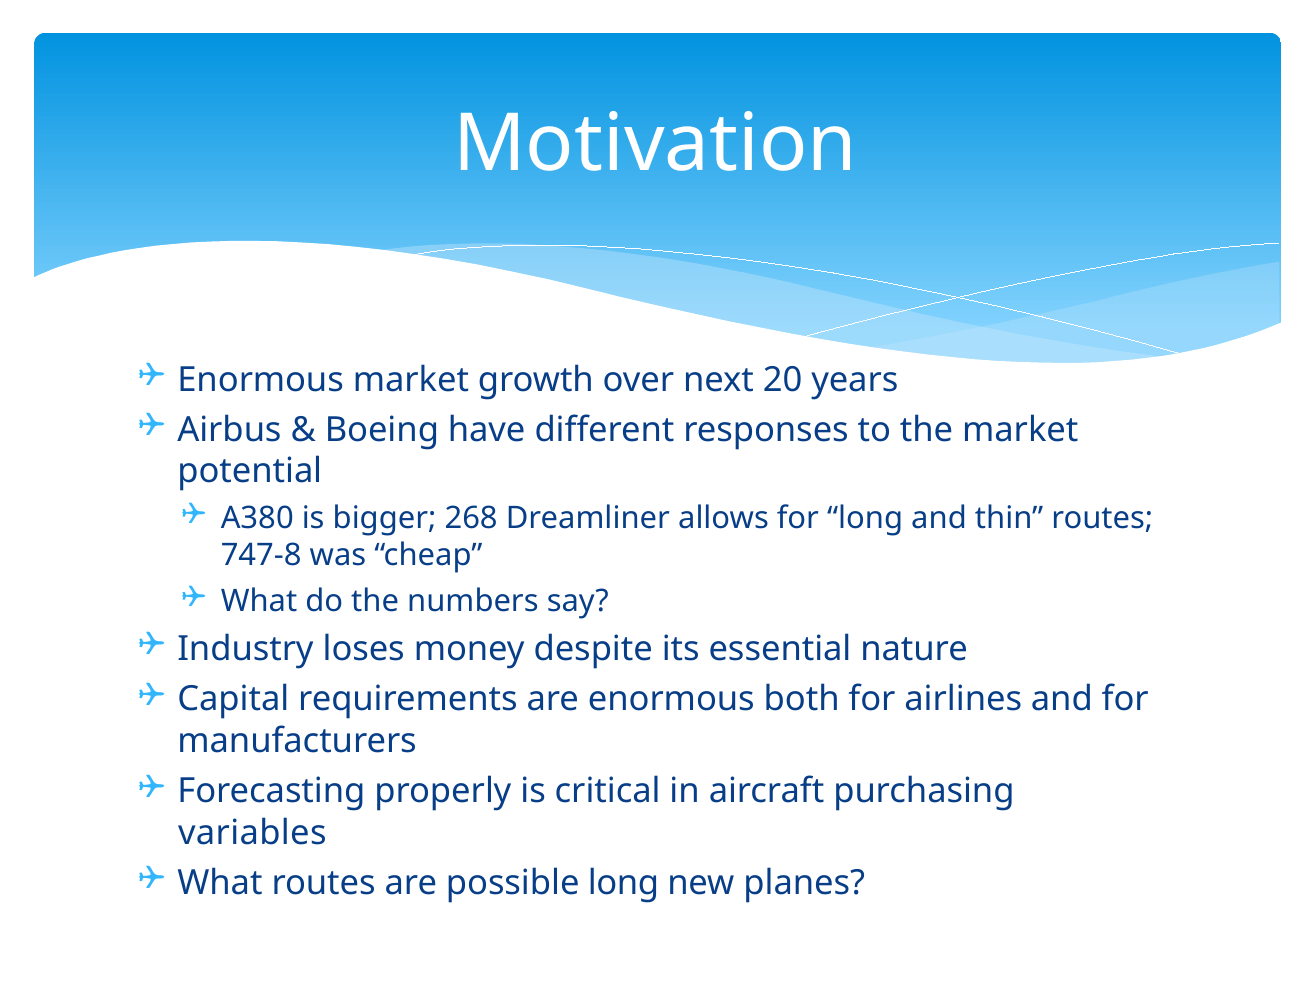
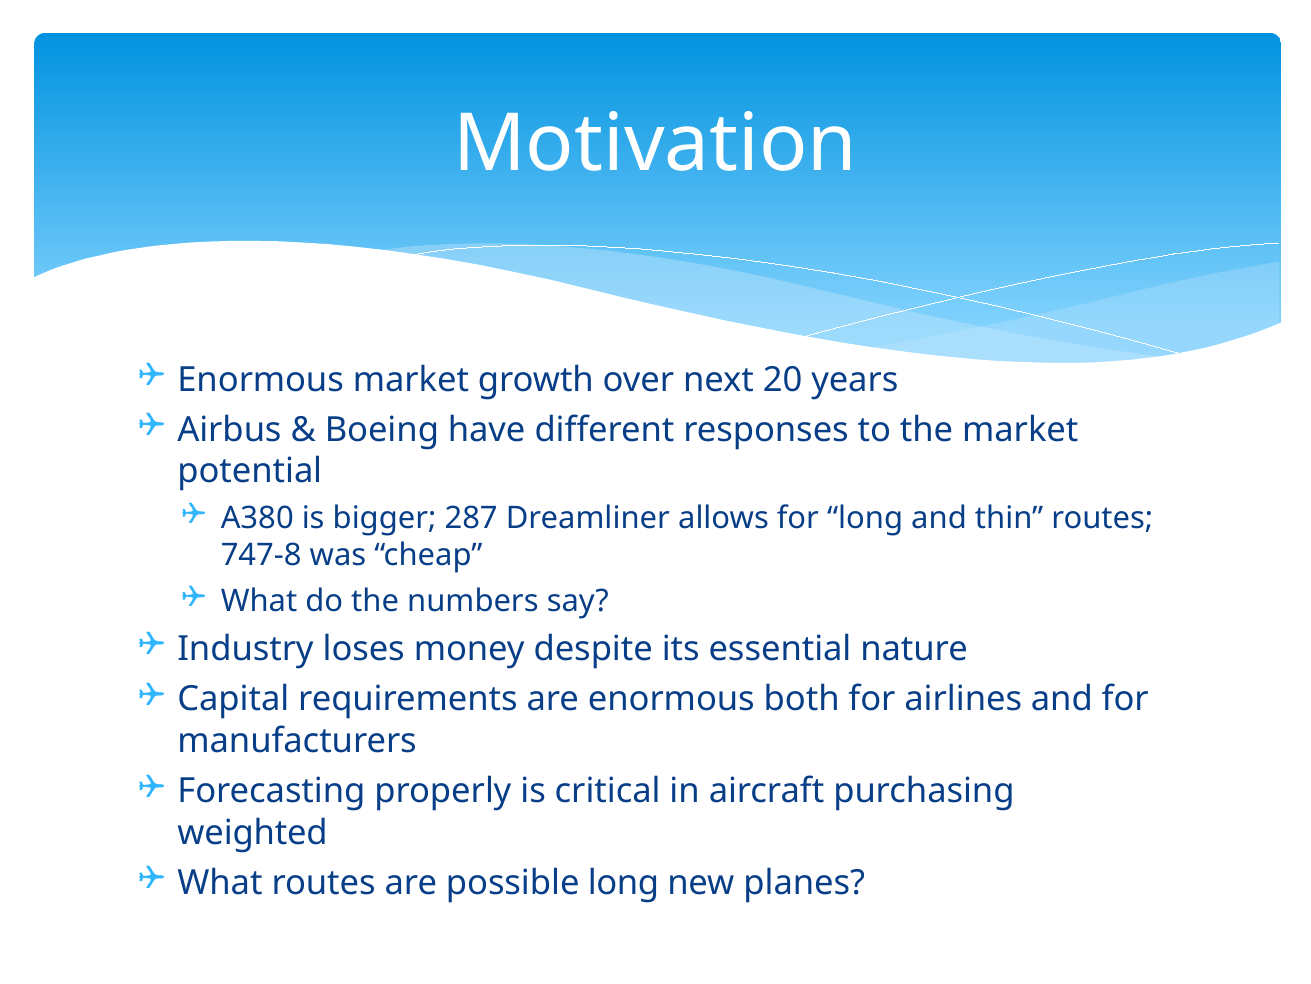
268: 268 -> 287 (471, 518)
variables: variables -> weighted (253, 832)
